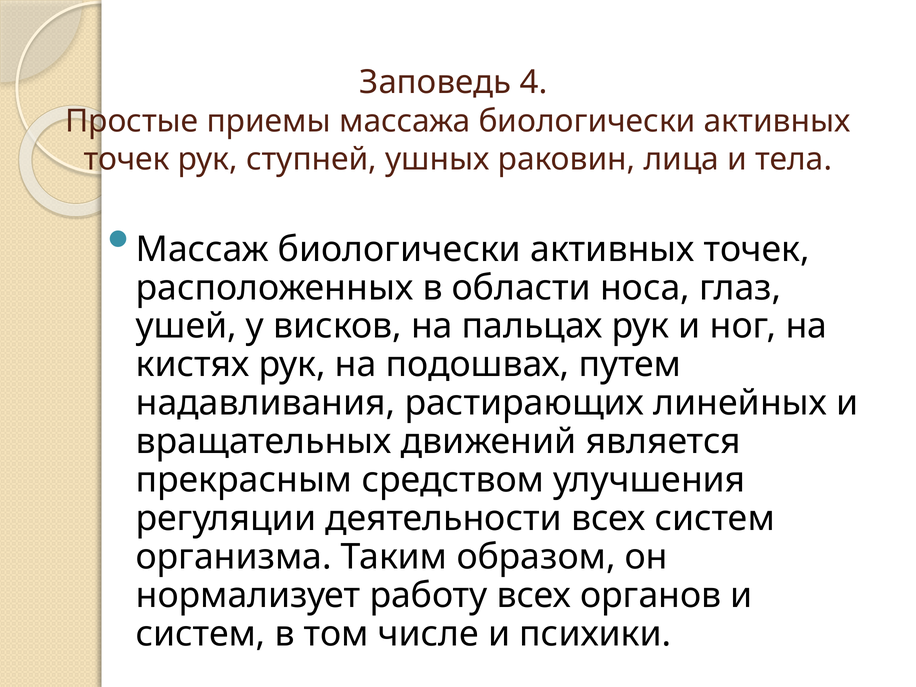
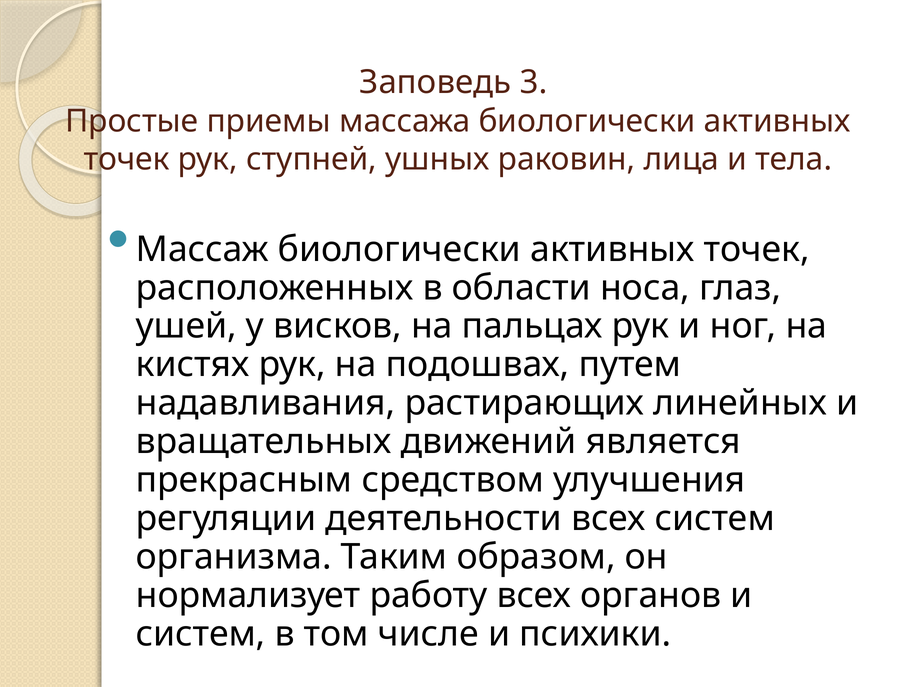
4: 4 -> 3 (534, 82)
